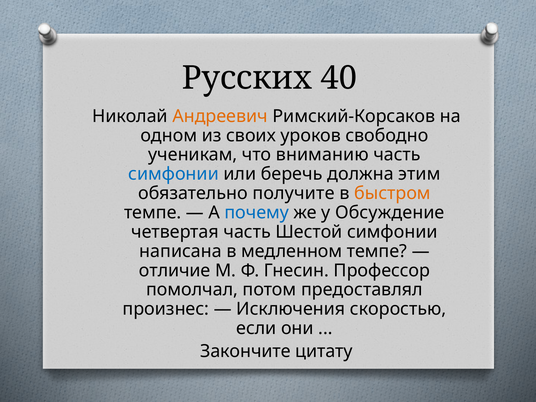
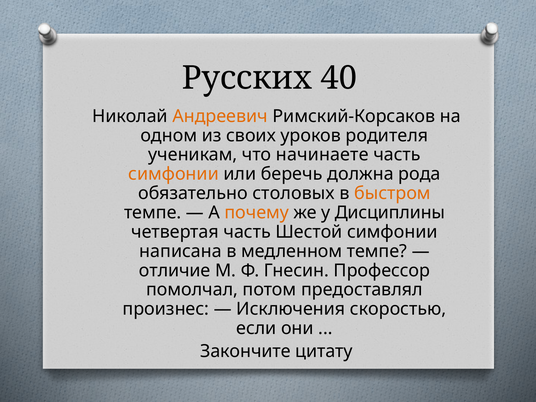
свободно: свободно -> родителя (387, 135)
вниманию: вниманию -> начинаете (322, 155)
симфонии colour: blue -> orange (174, 174)
этим: этим -> рода (419, 174)
получите: получите -> столовых (294, 193)
почему colour: blue -> orange (257, 213)
Обсуждение: Обсуждение -> Дисциплины (390, 213)
